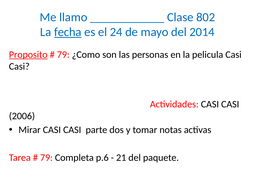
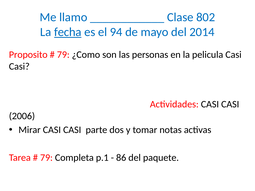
24: 24 -> 94 (116, 32)
Proposito underline: present -> none (28, 55)
p.6: p.6 -> p.1 (102, 158)
21: 21 -> 86 (121, 158)
